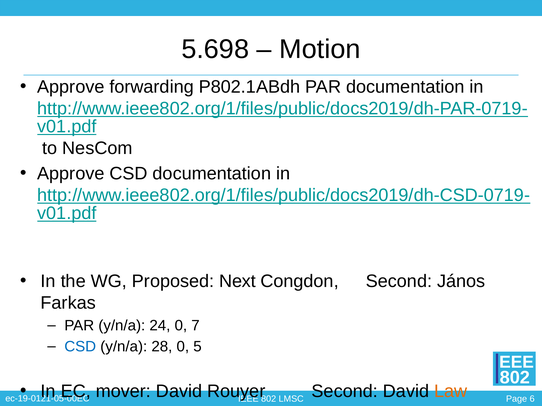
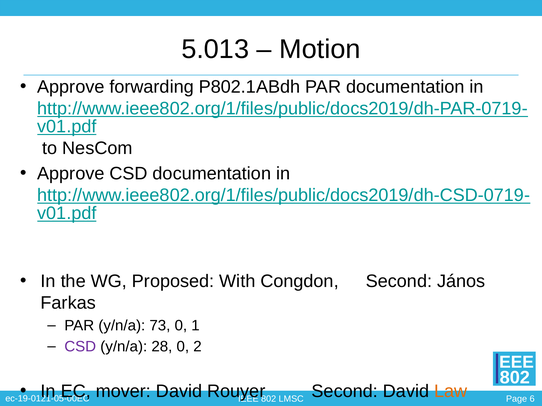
5.698: 5.698 -> 5.013 (215, 49)
Next: Next -> With (237, 282)
24: 24 -> 73 (160, 326)
7: 7 -> 1 (195, 326)
CSD colour: blue -> purple (80, 347)
5: 5 -> 2 (197, 347)
